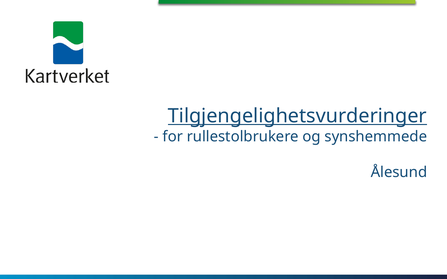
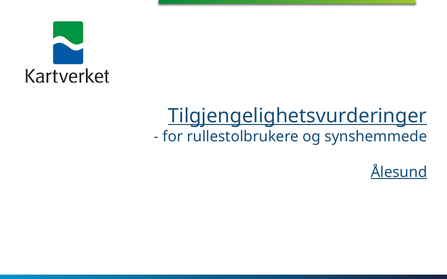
Ålesund underline: none -> present (399, 172)
